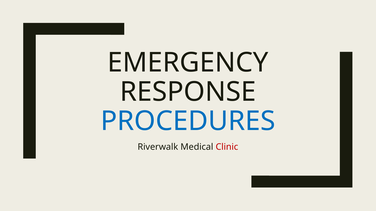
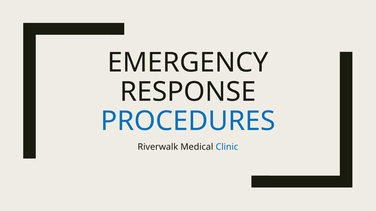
Clinic colour: red -> blue (227, 147)
